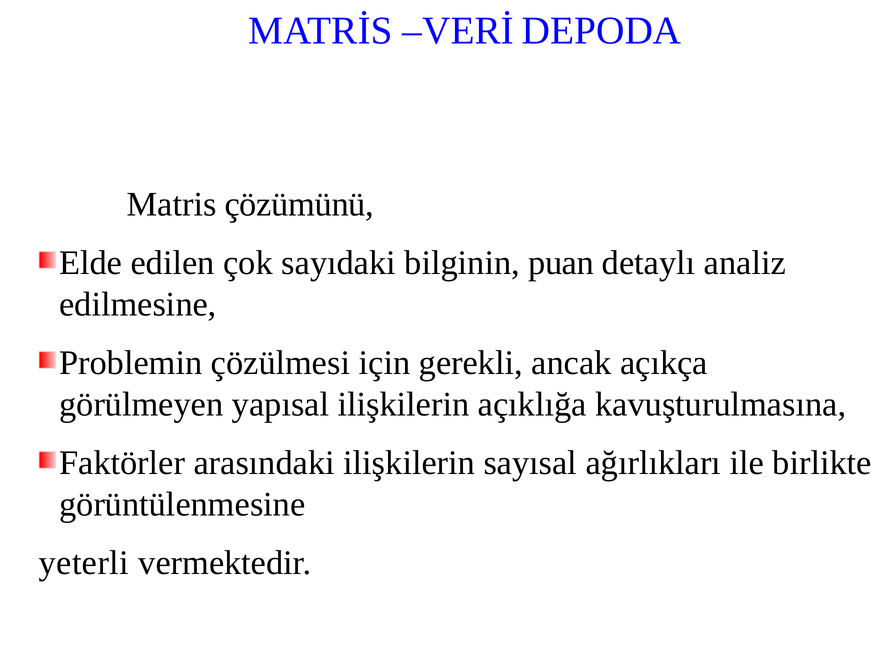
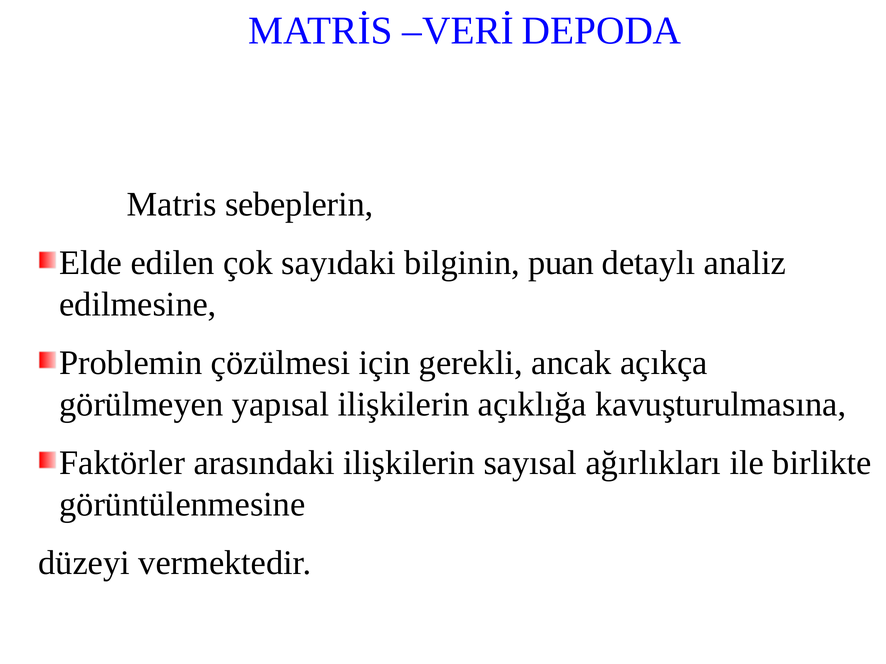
çözümünü: çözümünü -> sebeplerin (299, 205)
yeterli: yeterli -> düzeyi (84, 563)
